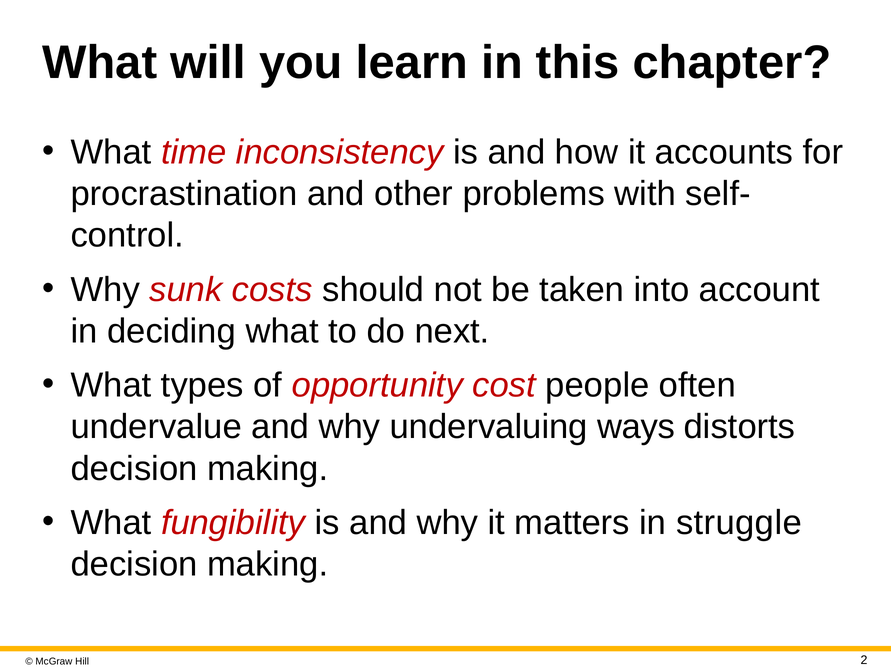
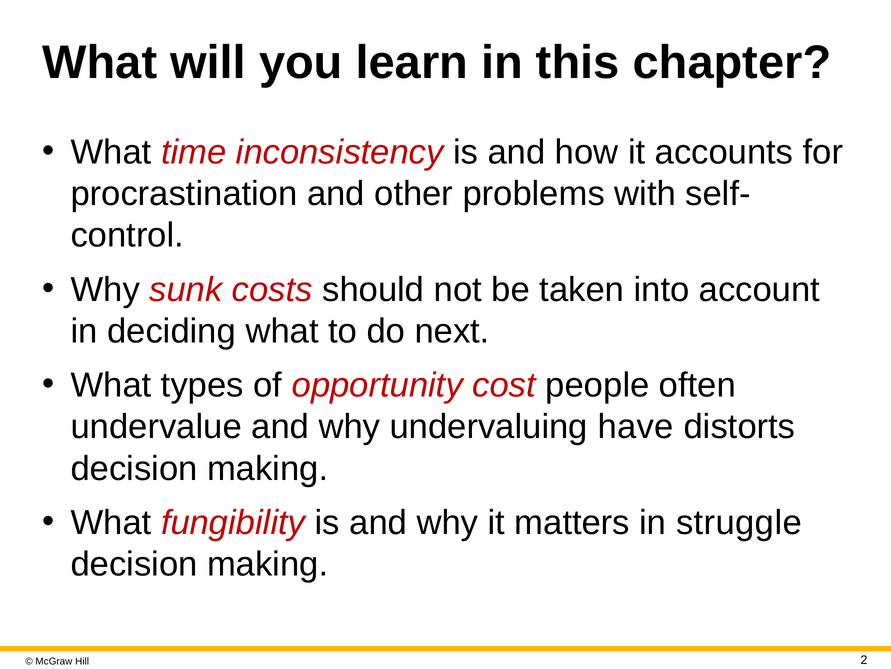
ways: ways -> have (636, 426)
